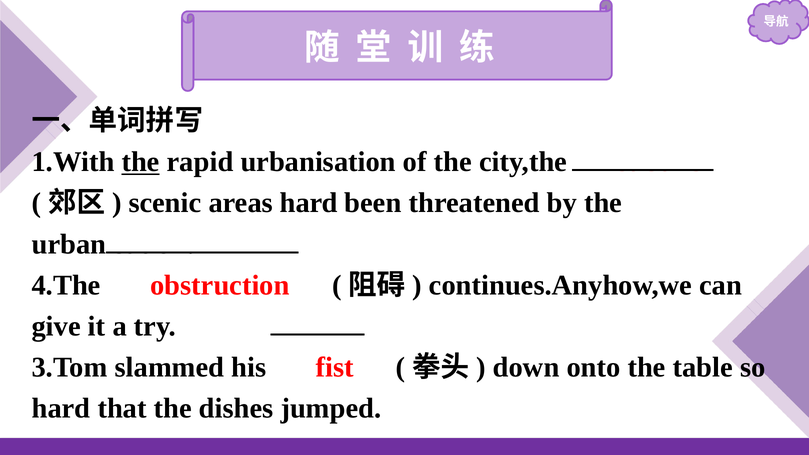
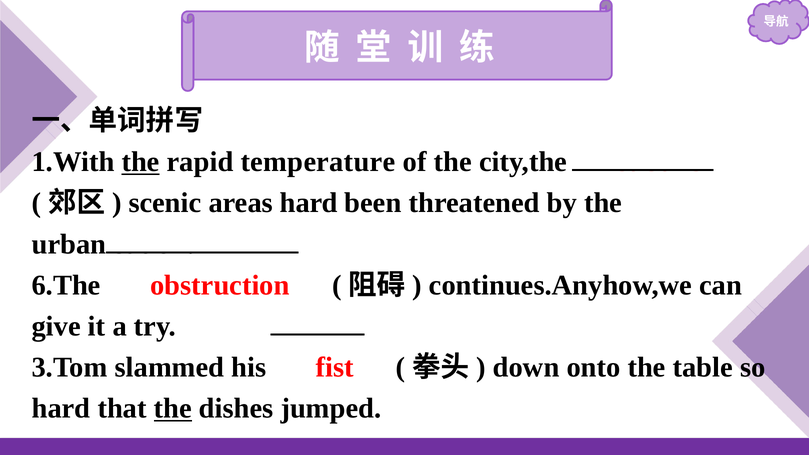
rapid urbanisation: urbanisation -> temperature (318, 162)
4.The: 4.The -> 6.The (66, 285)
the underline: none -> present (173, 408)
